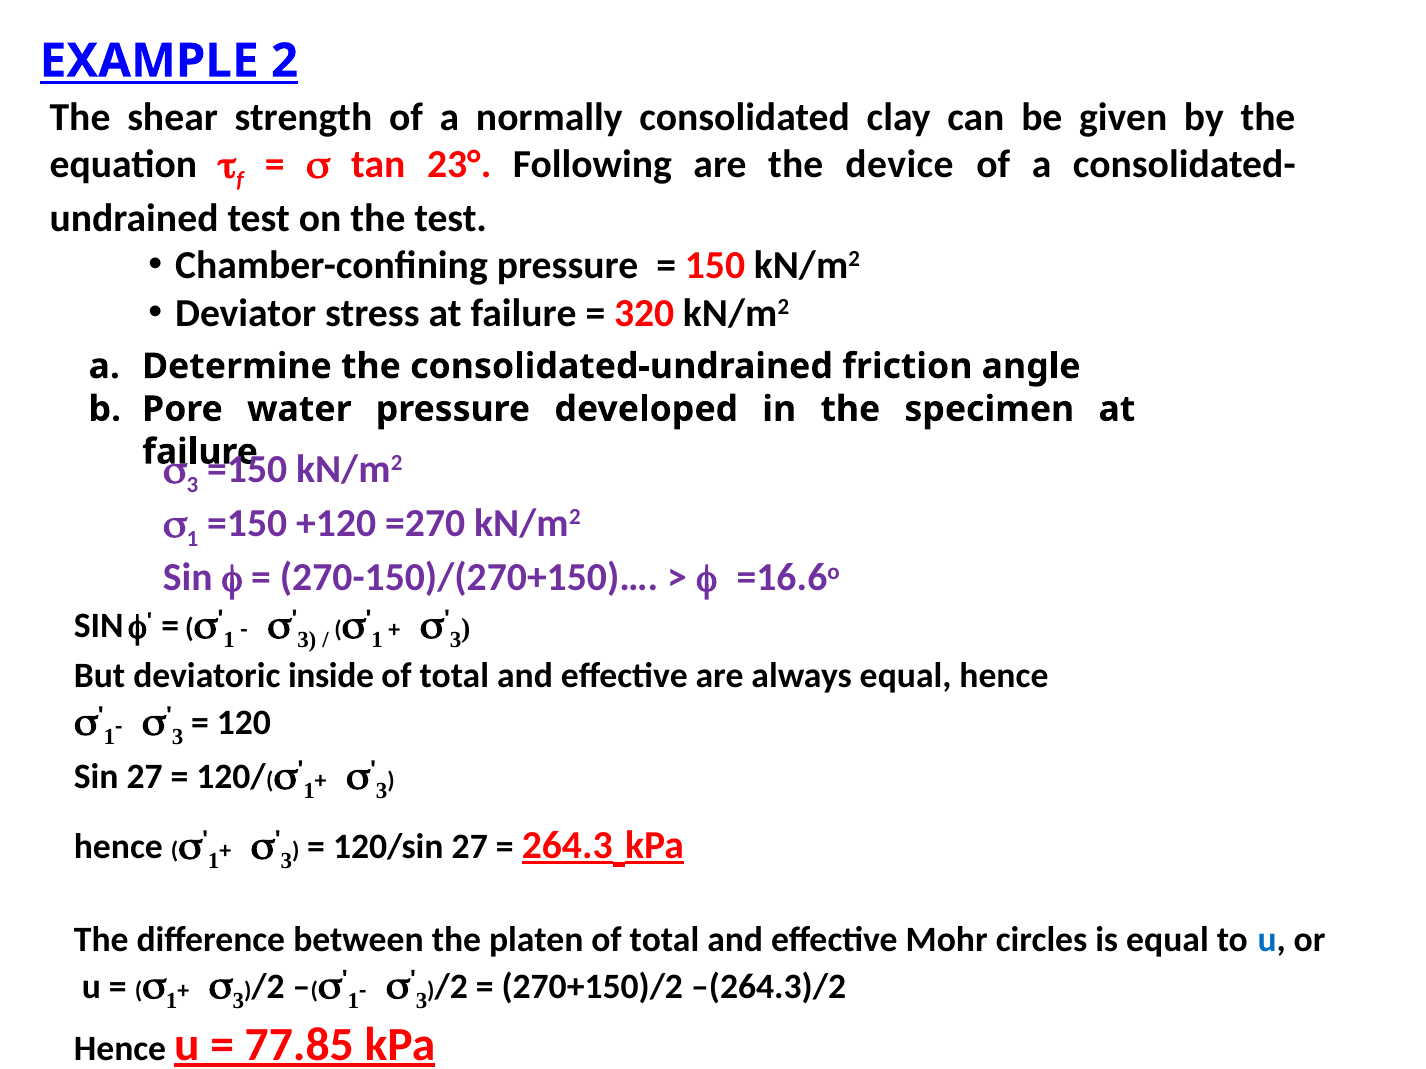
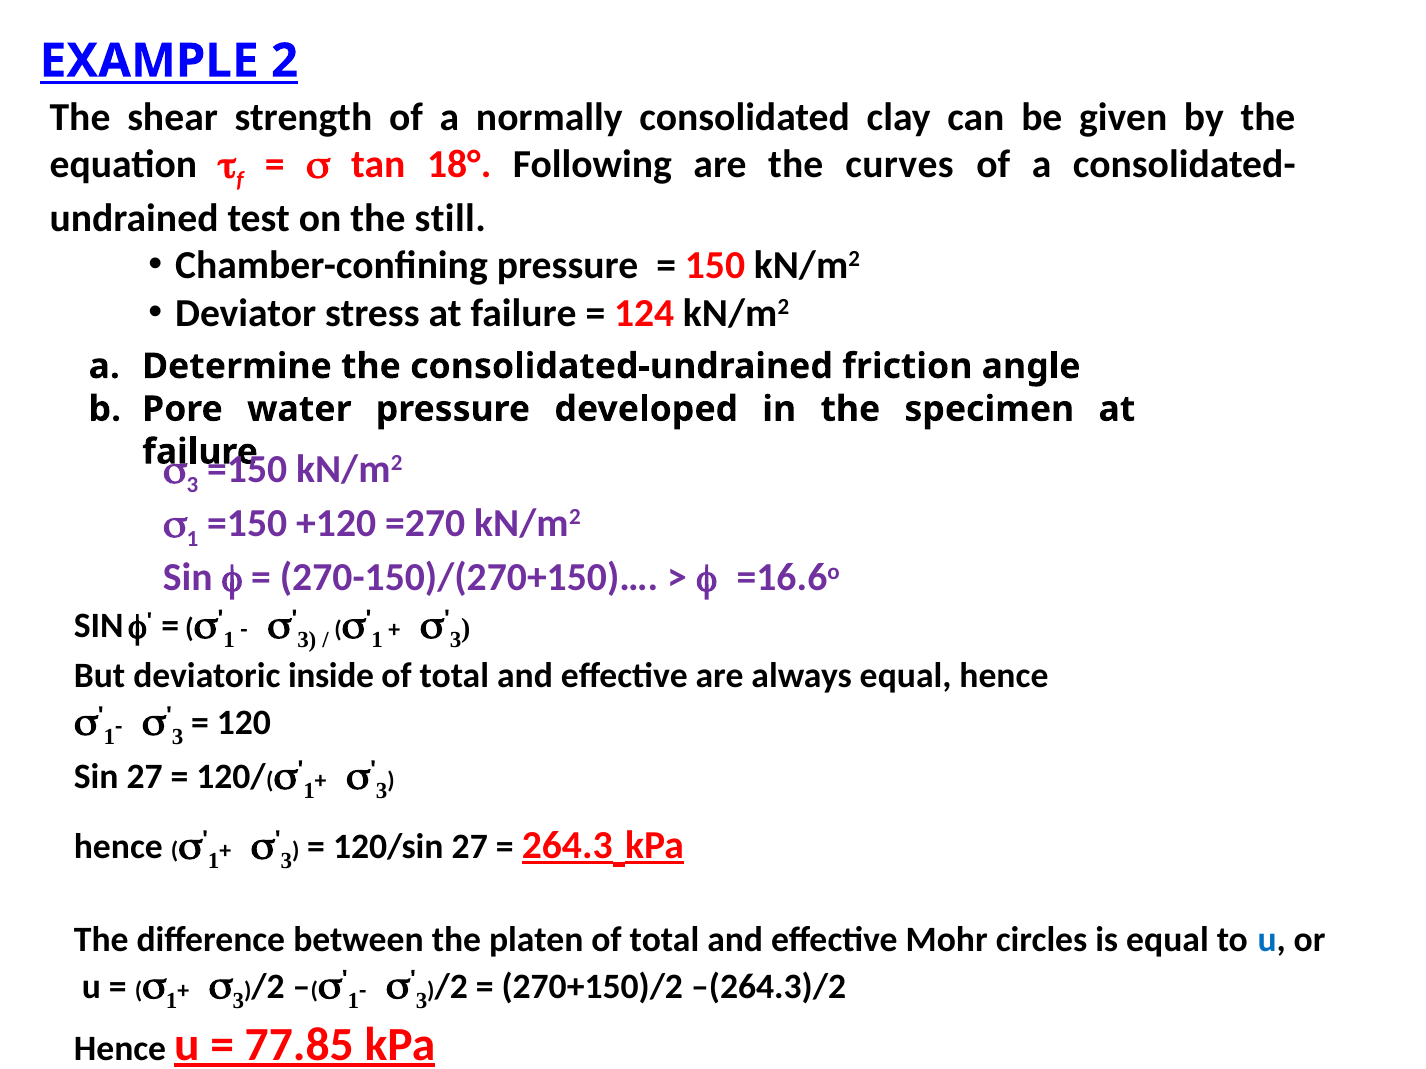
23°: 23° -> 18° (459, 165)
device: device -> curves (900, 165)
the test: test -> still (450, 219)
320: 320 -> 124 (644, 313)
